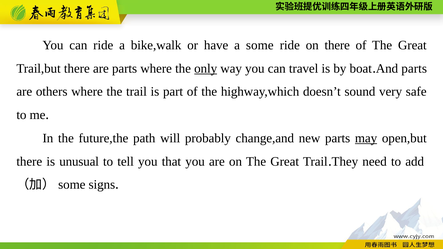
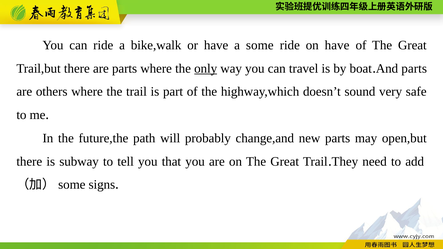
on there: there -> have (337, 45)
may underline: present -> none (366, 138)
unusual: unusual -> subway (79, 162)
